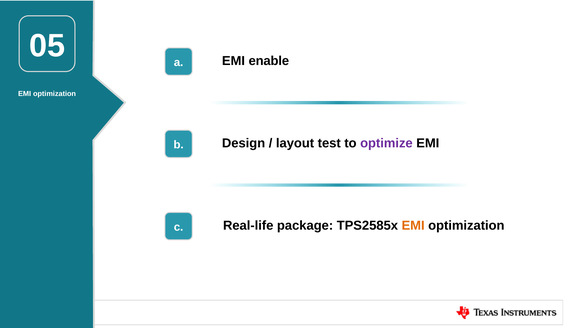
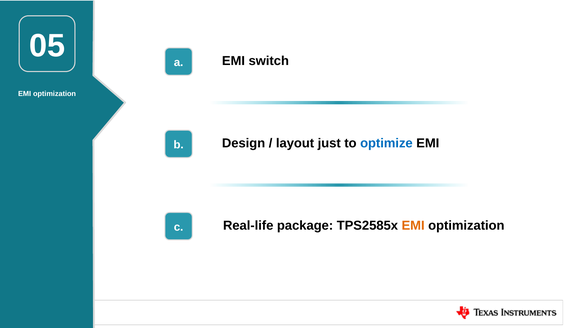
enable: enable -> switch (269, 61)
test: test -> just (329, 143)
optimize colour: purple -> blue (386, 143)
